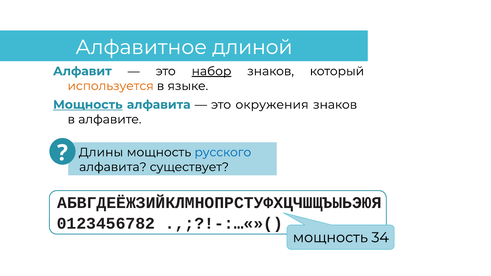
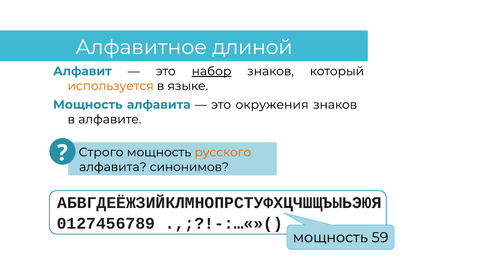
Мощность underline: present -> none (88, 105)
Длины: Длины -> Строго (101, 152)
русского colour: blue -> orange (223, 152)
существует: существует -> синонимов (189, 167)
0123456782: 0123456782 -> 0127456789 (106, 224)
34: 34 -> 59 (380, 238)
